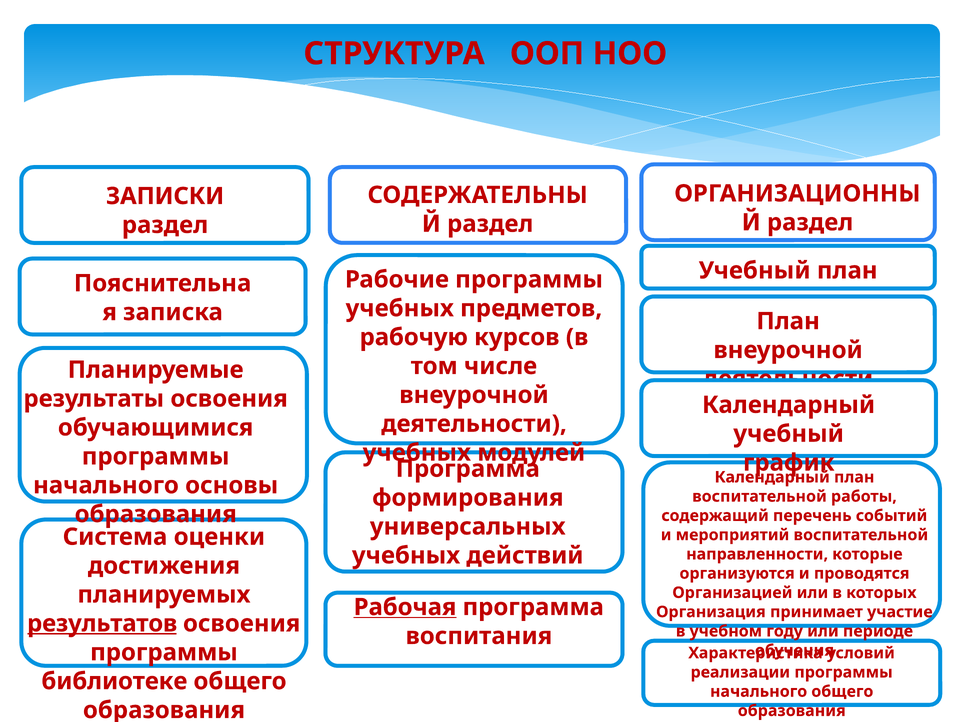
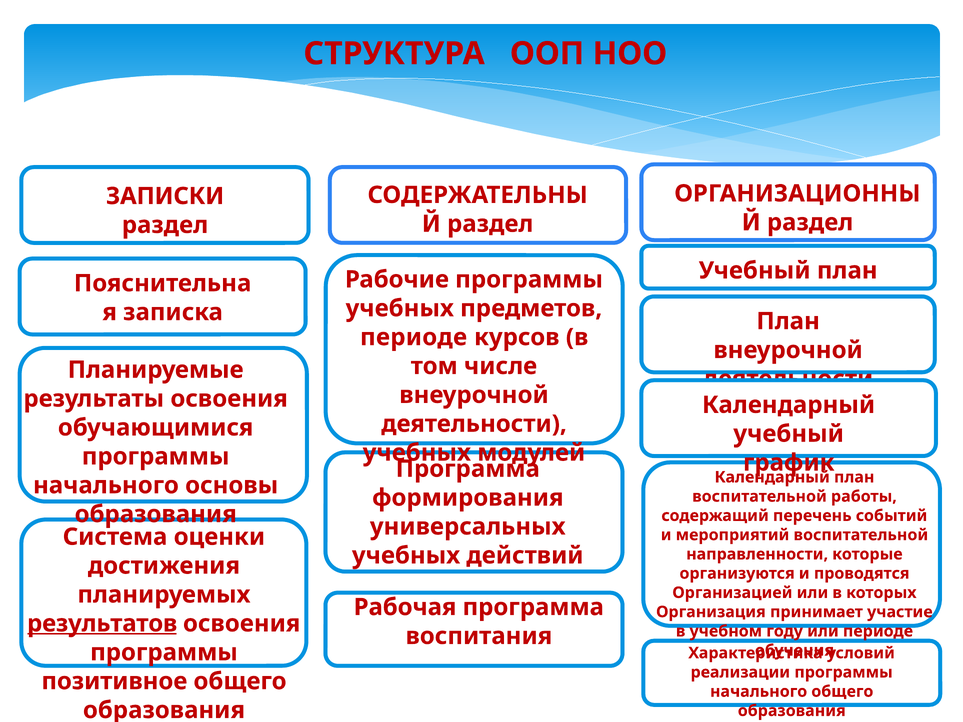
рабочую: рабочую -> периоде (414, 337)
Рабочая underline: present -> none (405, 607)
библиотеке: библиотеке -> позитивное (114, 682)
